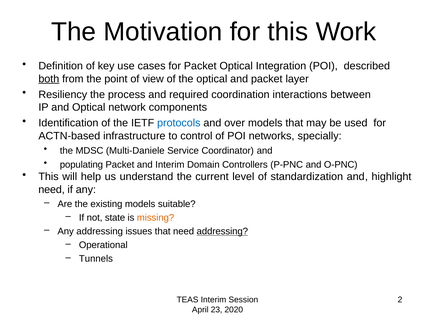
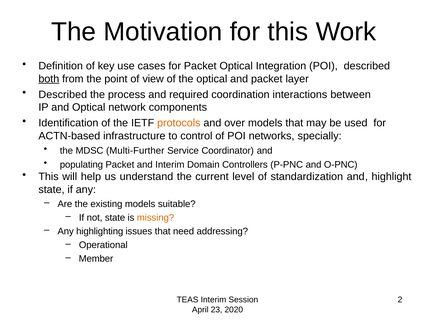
Resiliency: Resiliency -> Described (63, 95)
protocols colour: blue -> orange (179, 123)
Multi-Daniele: Multi-Daniele -> Multi-Further (135, 151)
need: need -> state (52, 190)
Any addressing: addressing -> highlighting (100, 231)
addressing underline: present -> none (222, 231)
Tunnels: Tunnels -> Member (96, 259)
